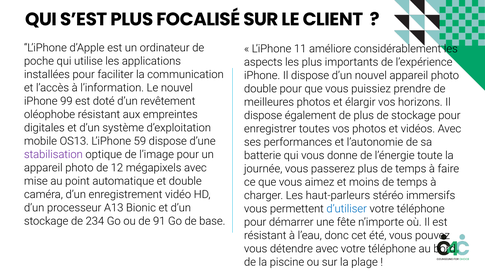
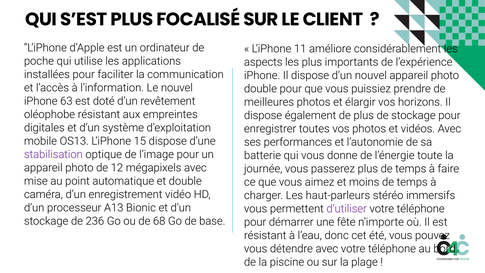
99: 99 -> 63 (66, 101)
59: 59 -> 15 (140, 141)
d’utiliser colour: blue -> purple (347, 209)
234: 234 -> 236 (95, 221)
91: 91 -> 68 (159, 221)
